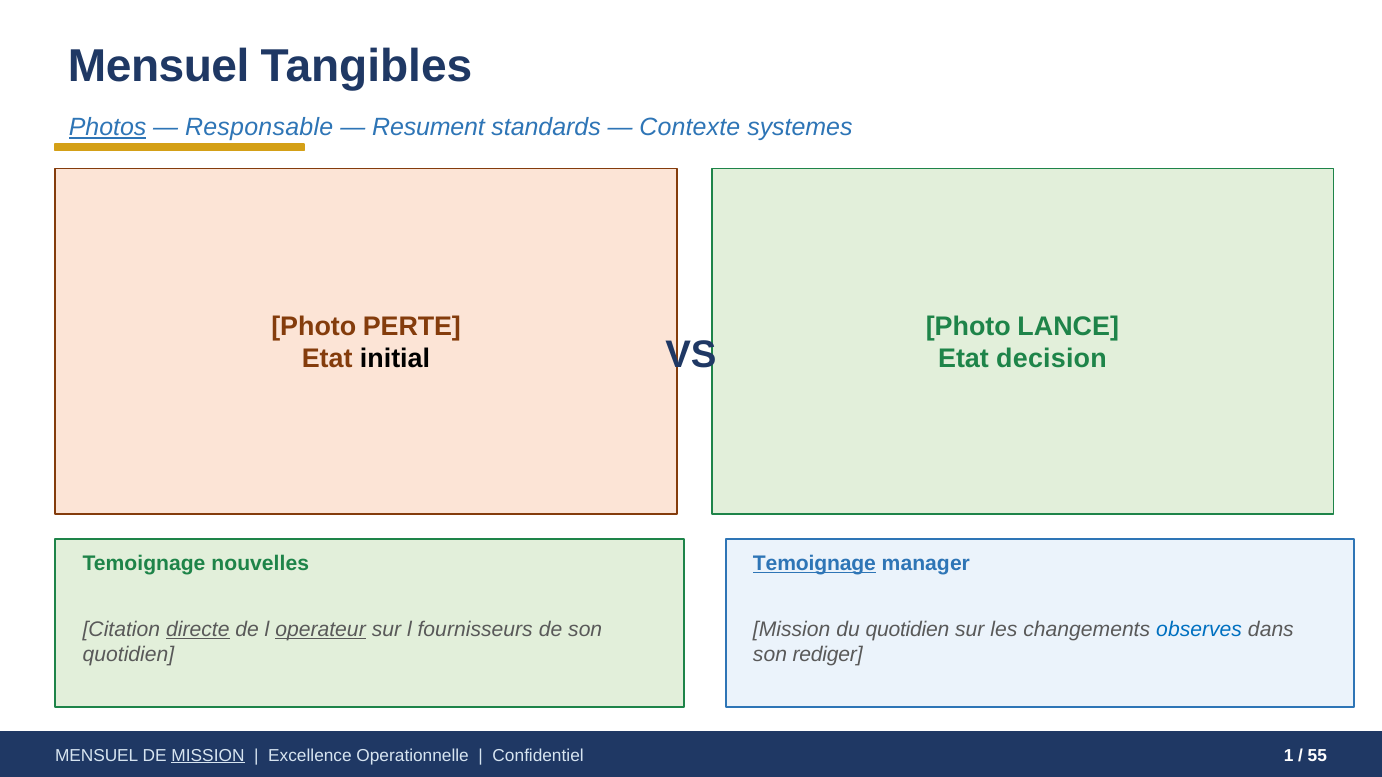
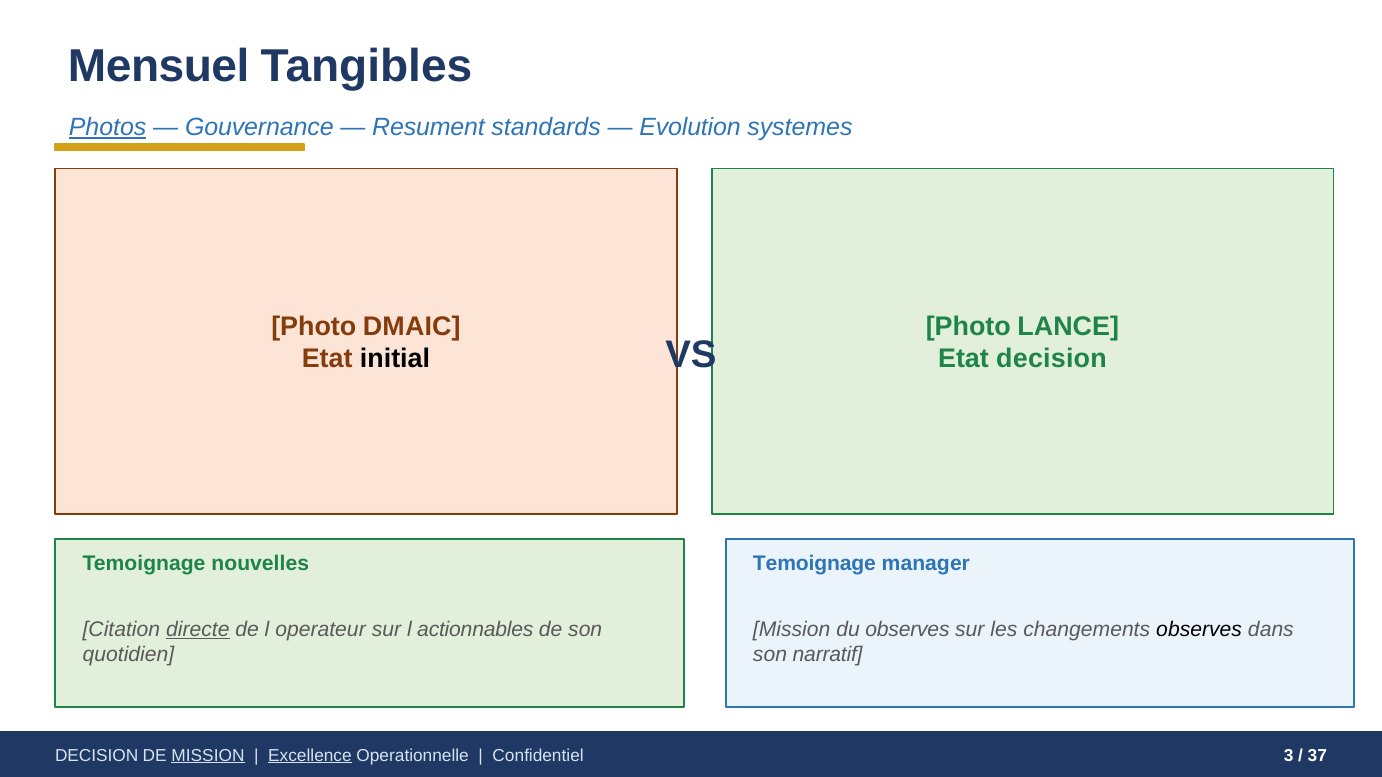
Responsable: Responsable -> Gouvernance (259, 128)
Contexte: Contexte -> Evolution (690, 128)
PERTE: PERTE -> DMAIC (412, 327)
Temoignage underline: present -> none (814, 564)
operateur underline: present -> none (321, 630)
fournisseurs: fournisseurs -> actionnables (475, 630)
du quotidien: quotidien -> observes (907, 630)
observes colour: blue -> black (1199, 630)
rediger: rediger -> narratif (828, 655)
MENSUEL: MENSUEL -> DECISION (97, 756)
Excellence underline: none -> present (310, 756)
1: 1 -> 3 (1289, 756)
55: 55 -> 37 (1317, 756)
